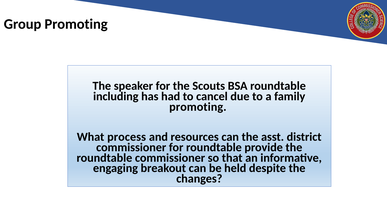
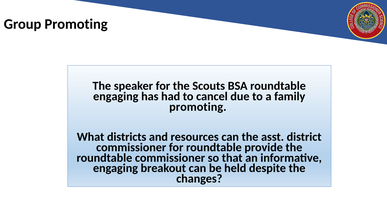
including: including -> engaging (116, 96)
process: process -> districts (127, 137)
